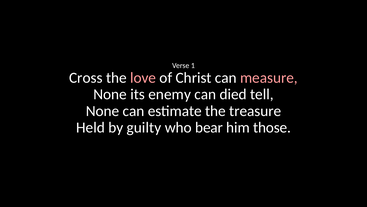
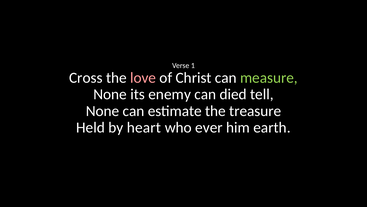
measure colour: pink -> light green (269, 78)
guilty: guilty -> heart (144, 127)
bear: bear -> ever (209, 127)
those: those -> earth (272, 127)
